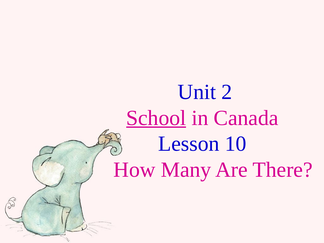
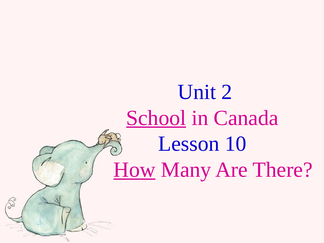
How underline: none -> present (134, 170)
